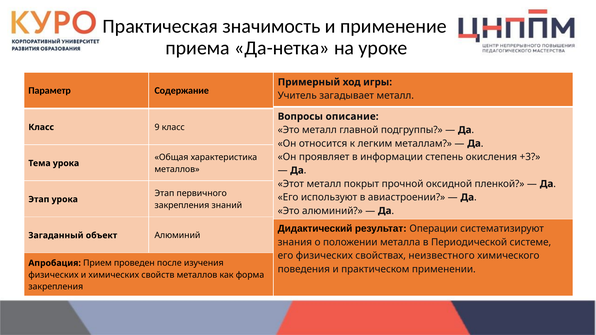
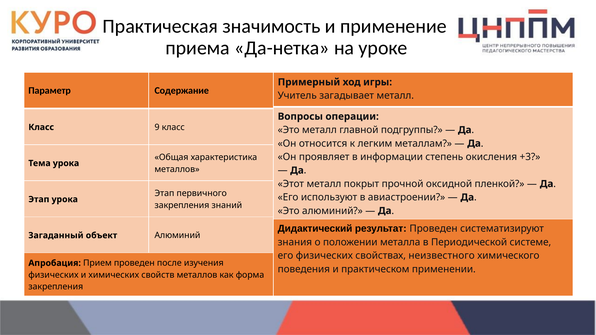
описание: описание -> операции (352, 117)
результат Операции: Операции -> Проведен (433, 229)
